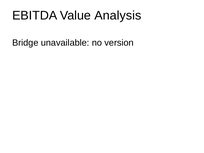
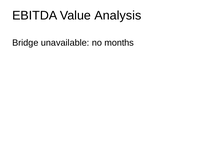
version: version -> months (119, 43)
